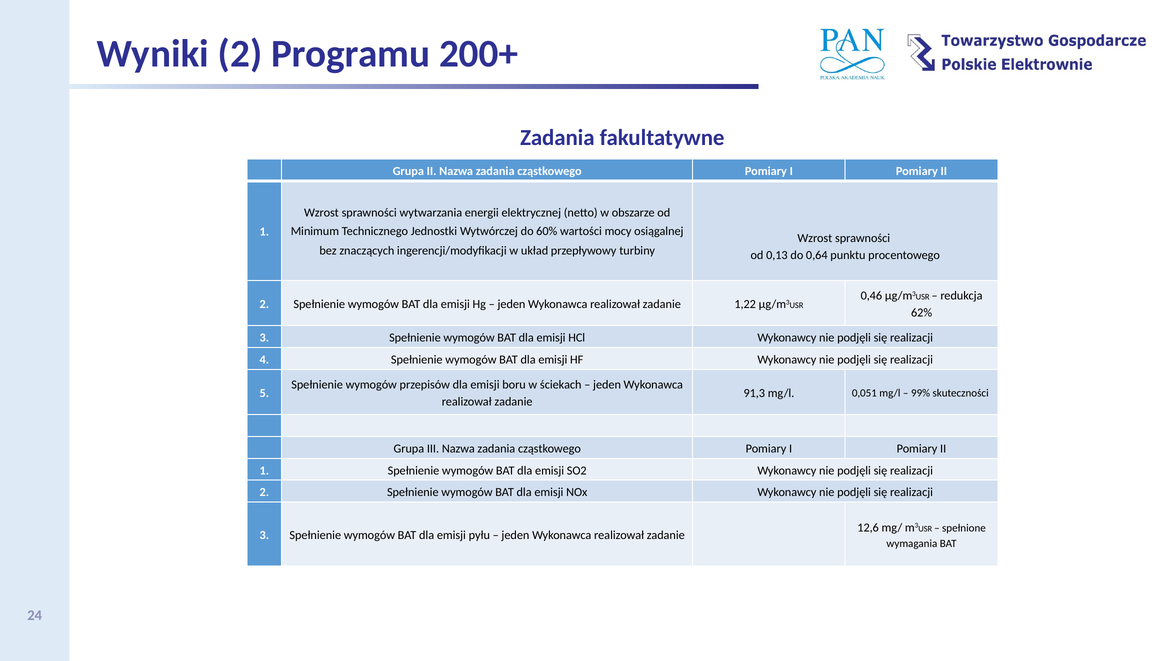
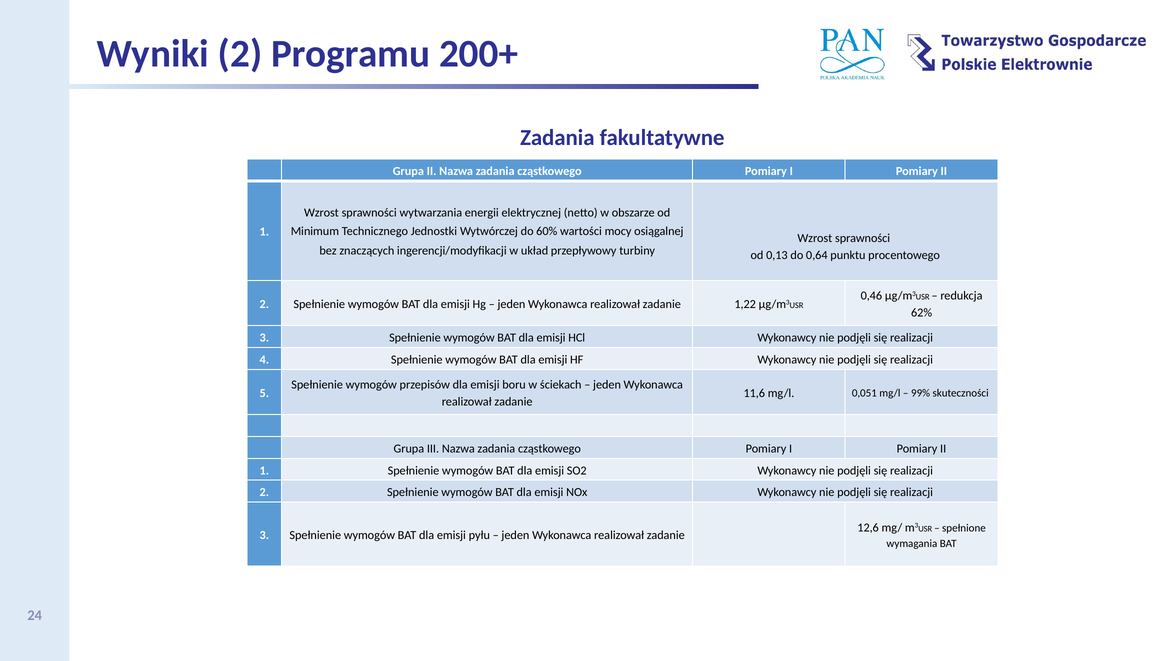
91,3: 91,3 -> 11,6 (754, 393)
